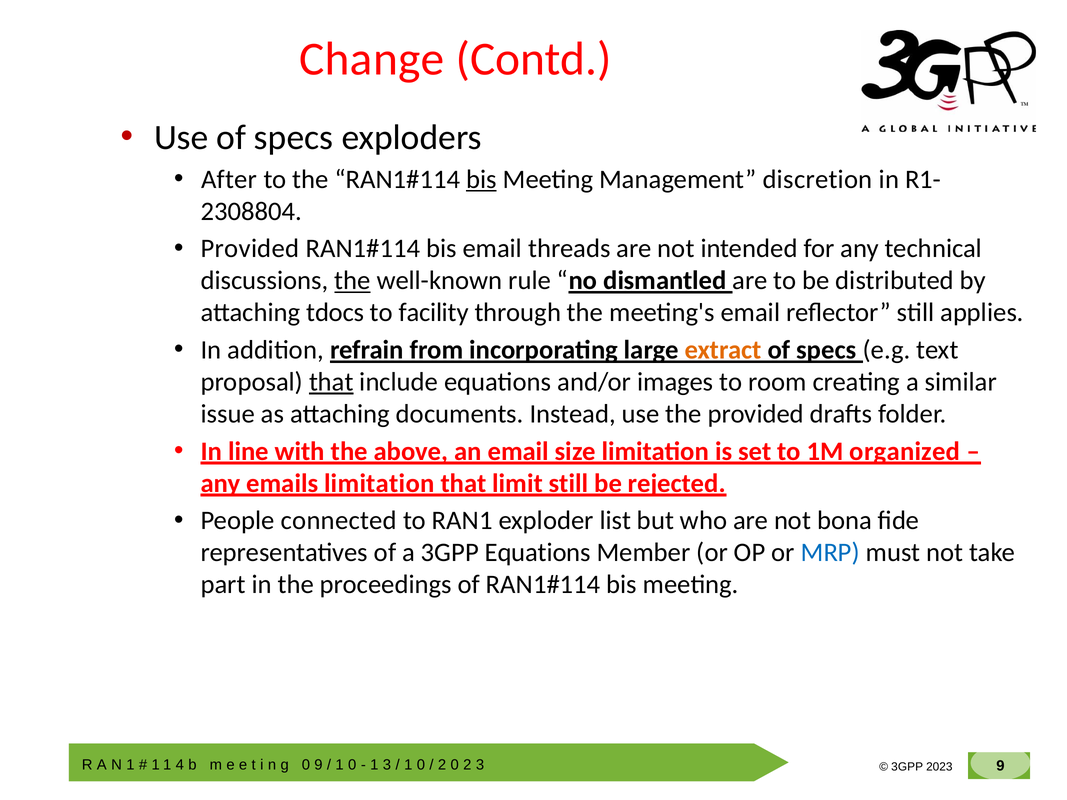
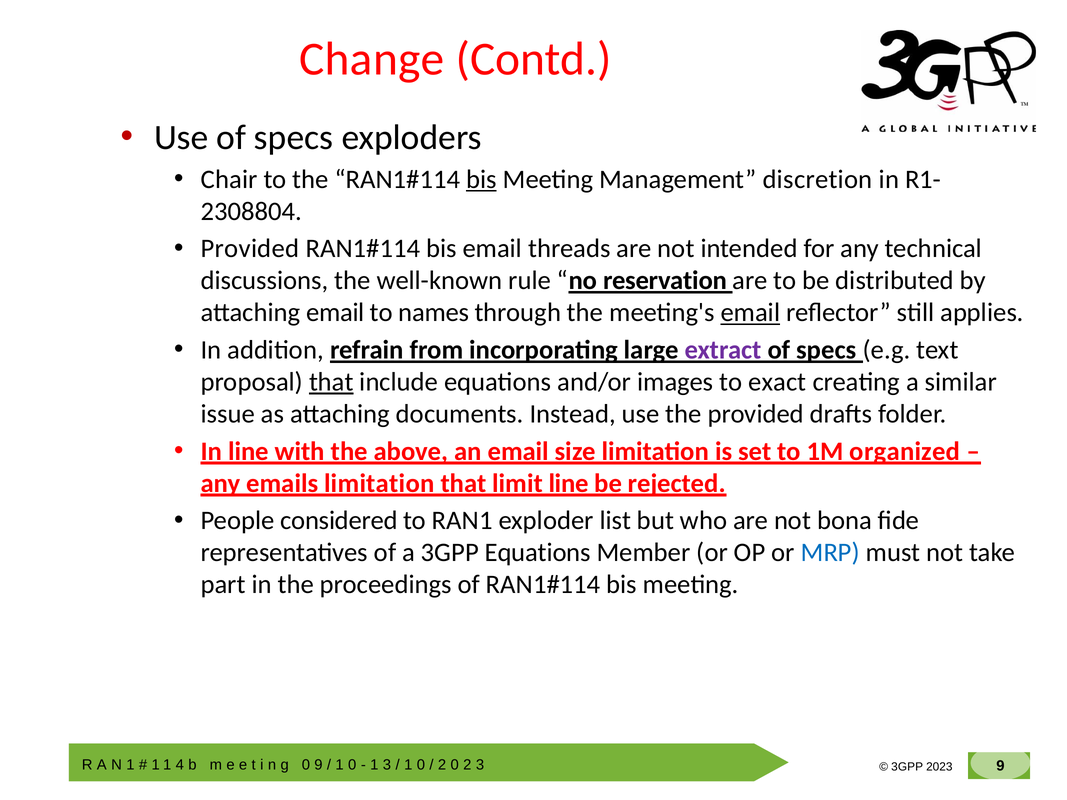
After: After -> Chair (229, 179)
the underline: present -> none (353, 281)
dismantled: dismantled -> reservation (665, 281)
attaching tdocs: tdocs -> email (335, 313)
facility: facility -> names (434, 313)
email underline: none -> present (750, 313)
extract colour: orange -> purple (723, 350)
room: room -> exact (777, 382)
limit still: still -> line (569, 483)
connected: connected -> considered (339, 521)
